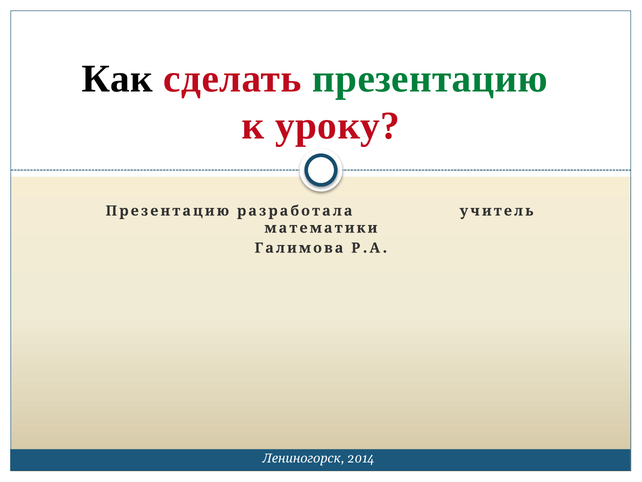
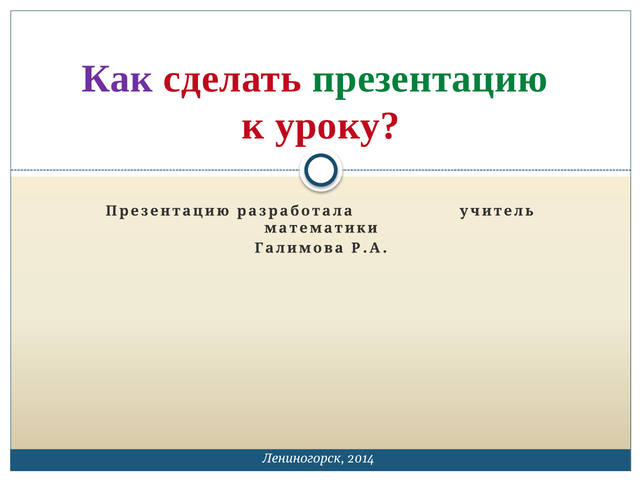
Как colour: black -> purple (117, 79)
